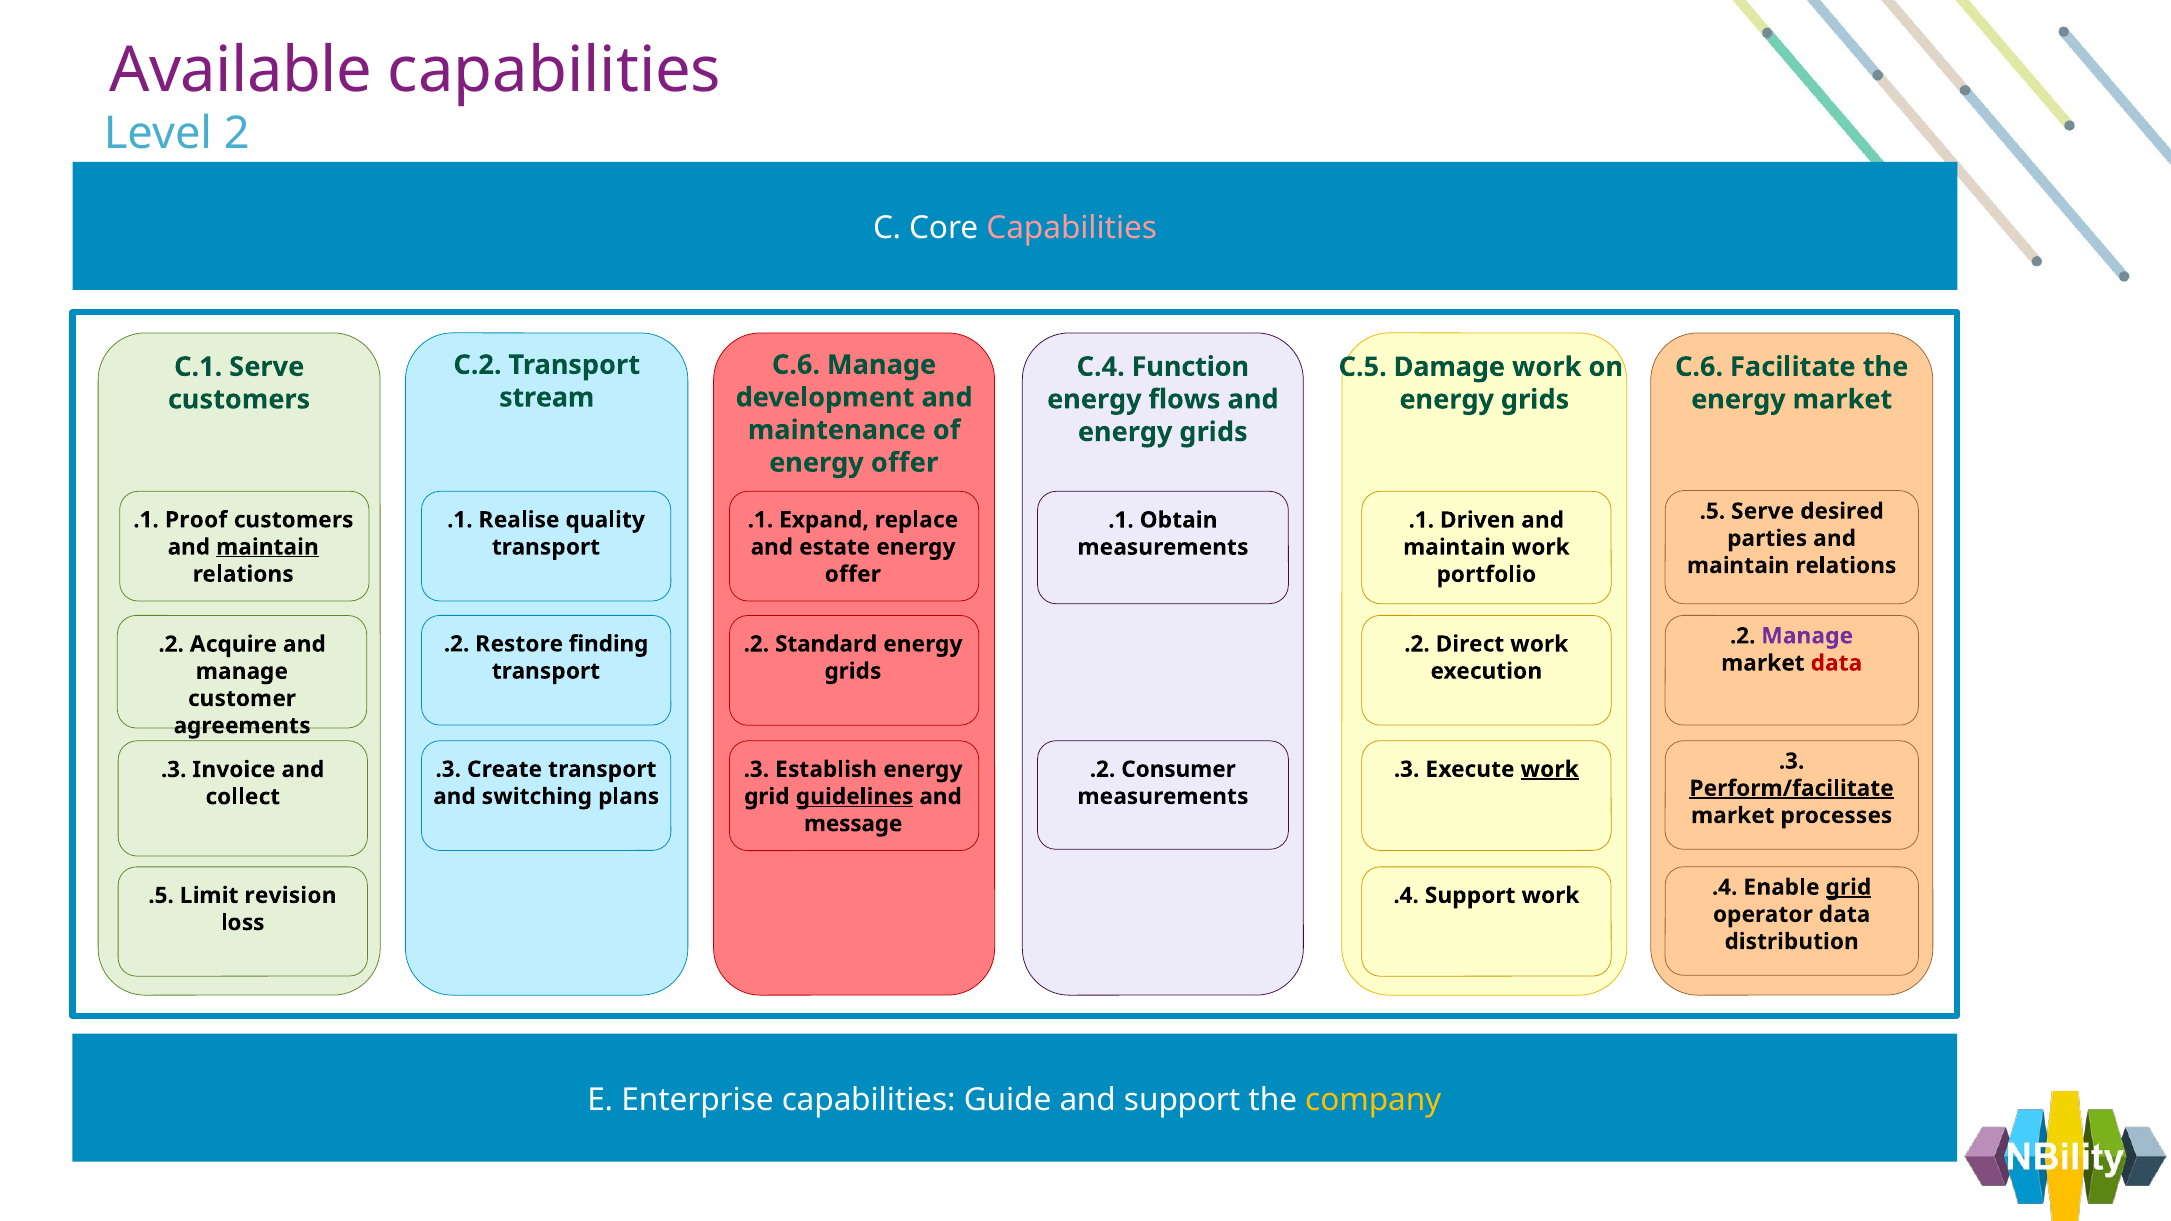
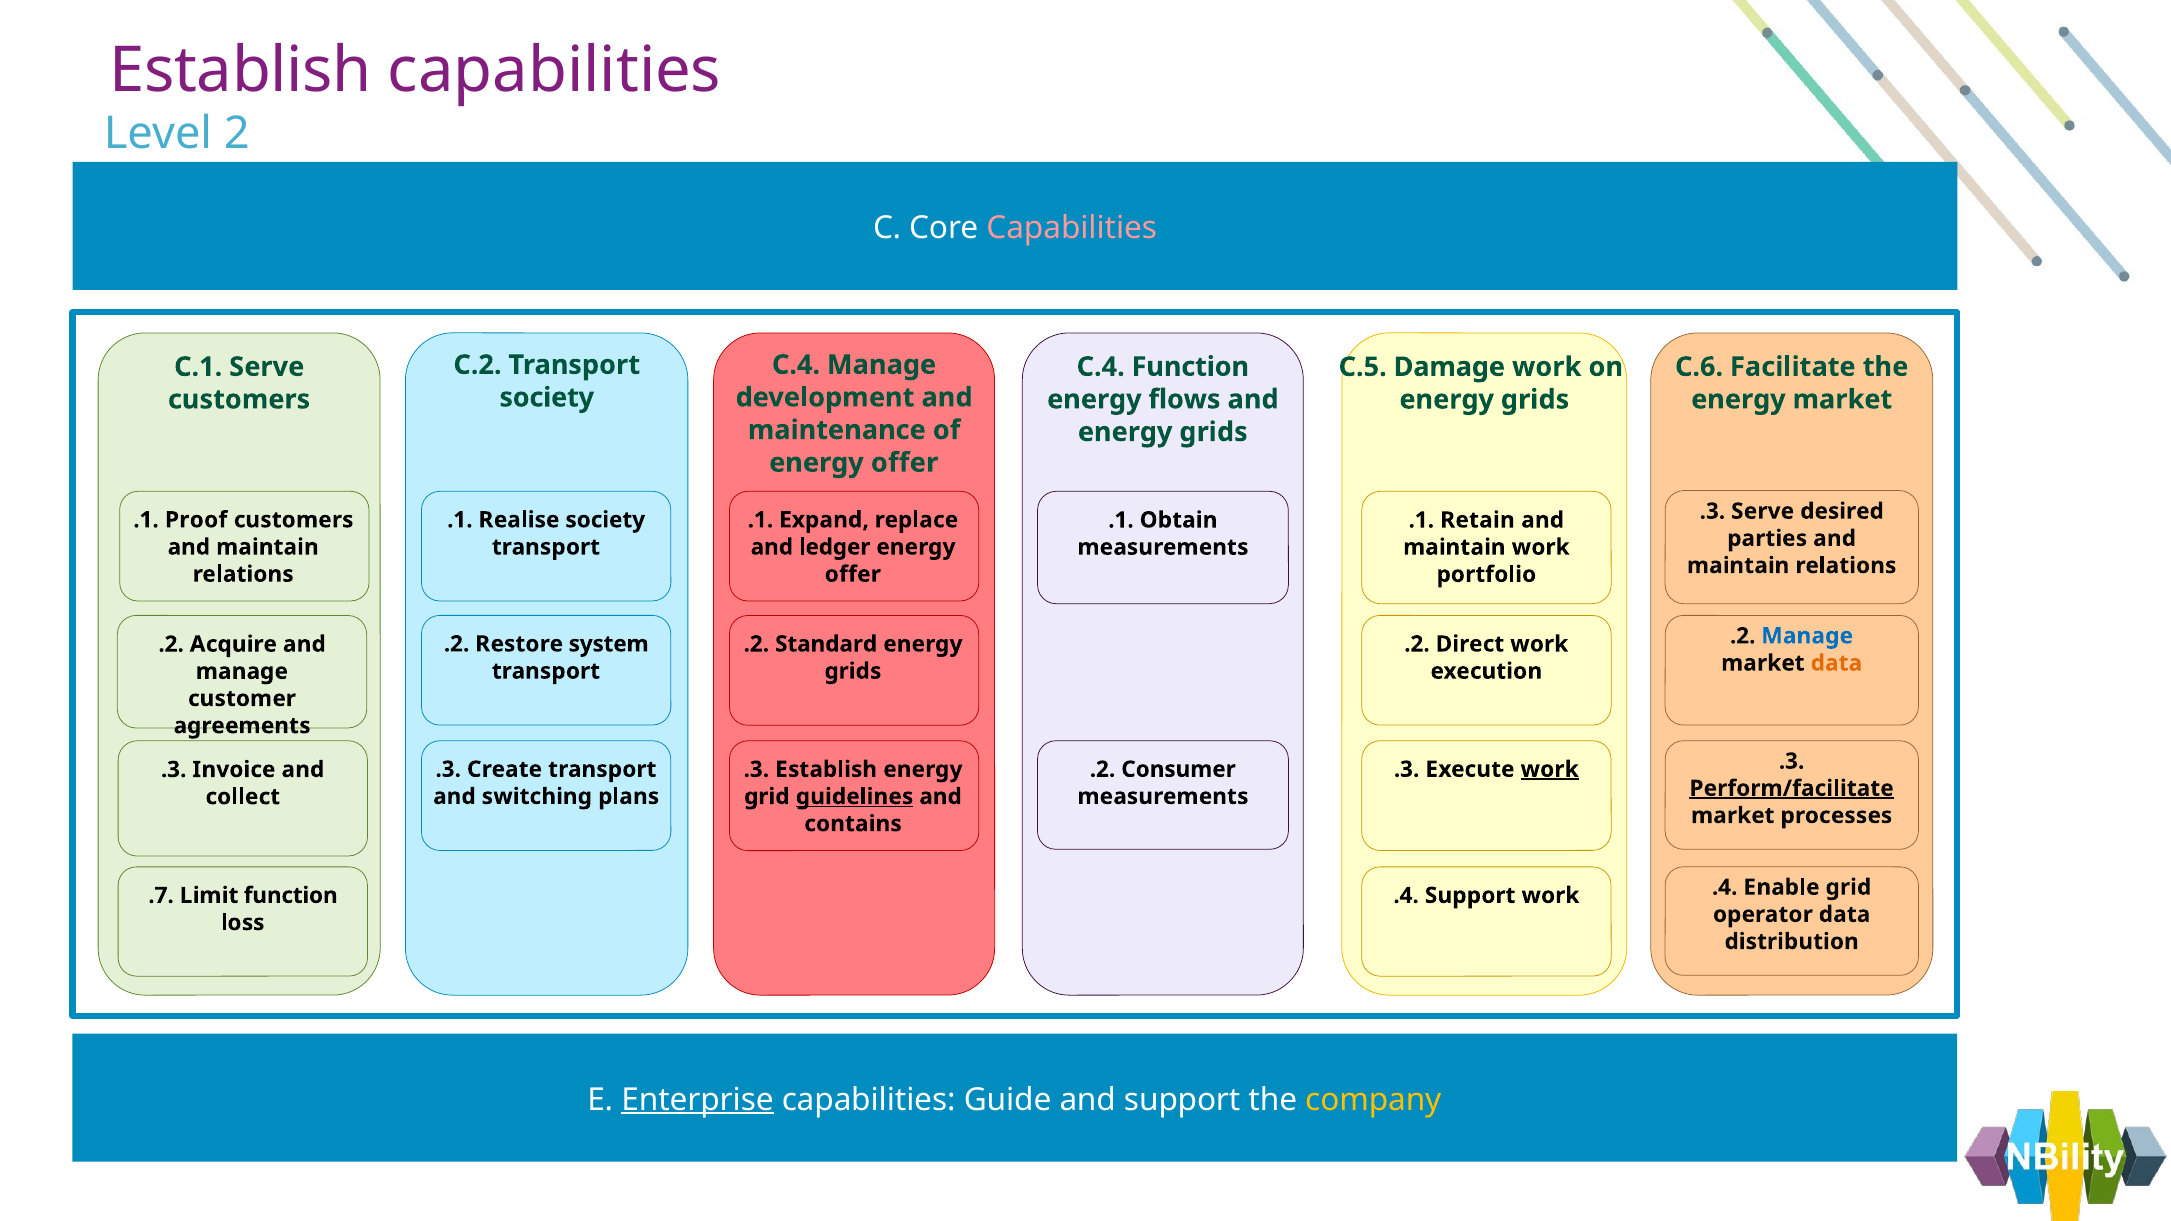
Available: Available -> Establish (241, 70)
C.6: C.6 -> C.4 (796, 365)
stream: stream -> society (547, 398)
.5: .5 -> .3 (1712, 511)
Realise quality: quality -> society (605, 520)
Driven: Driven -> Retain (1477, 520)
maintain underline: present -> none (267, 547)
estate: estate -> ledger (835, 547)
Manage colour: purple -> blue (1807, 636)
finding: finding -> system (609, 644)
data colour: red -> orange (1836, 663)
message: message -> contains (853, 824)
grid underline: present -> none (1848, 887)
.5: .5 -> .7 (161, 896)
Limit revision: revision -> function (291, 896)
Enterprise underline: none -> present (698, 1100)
